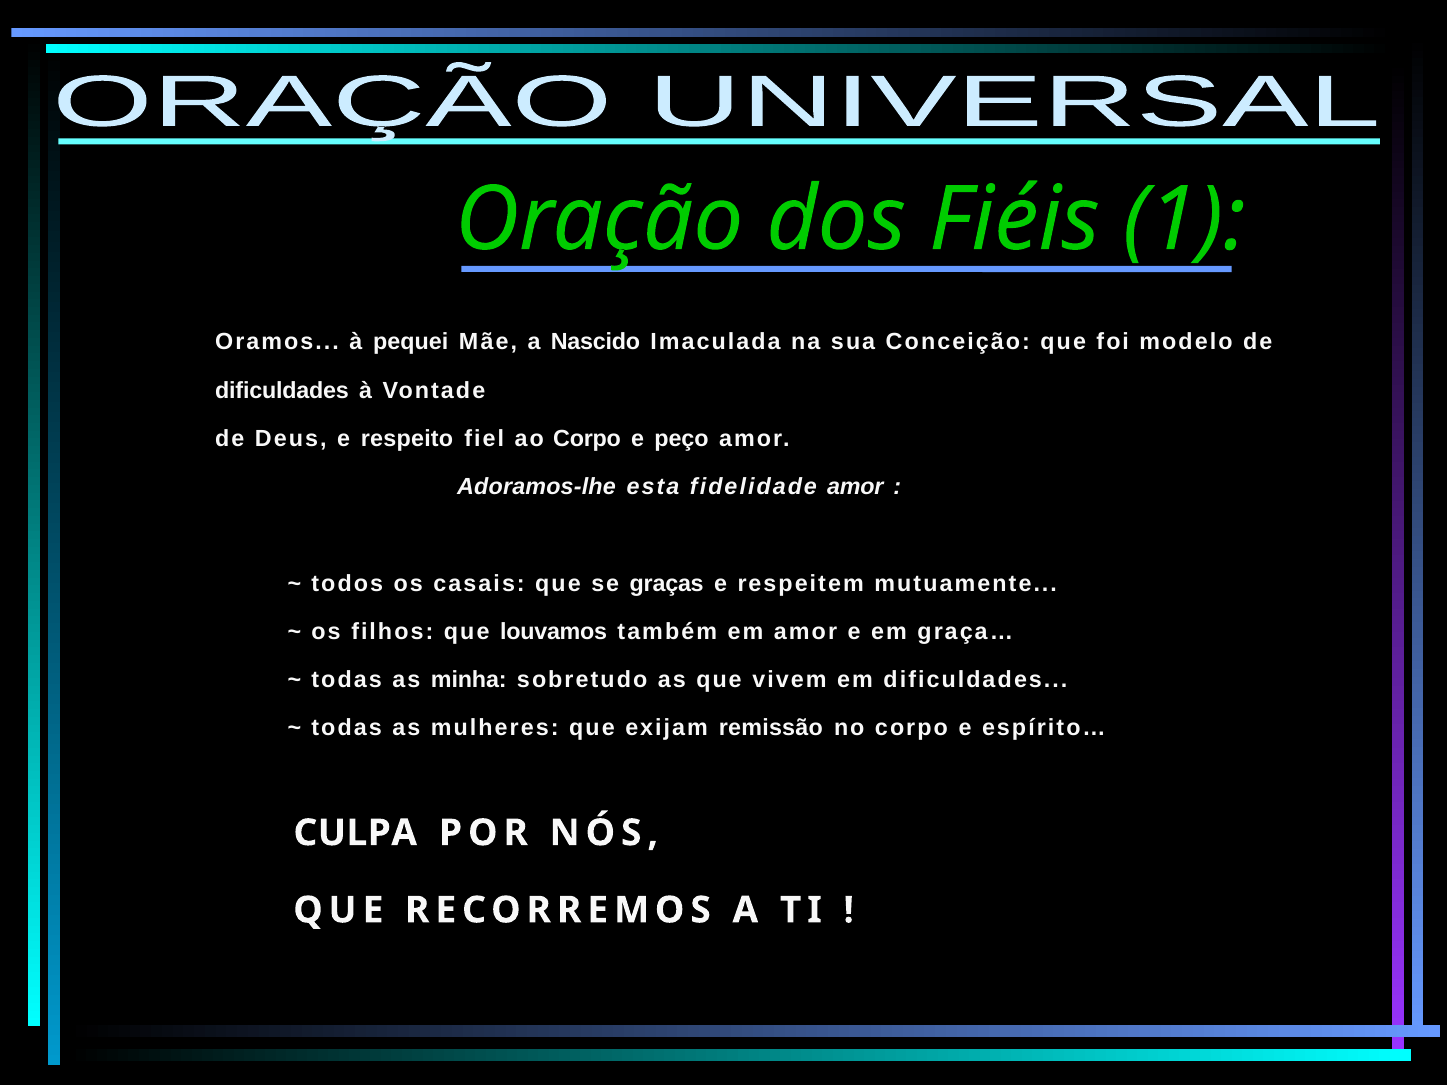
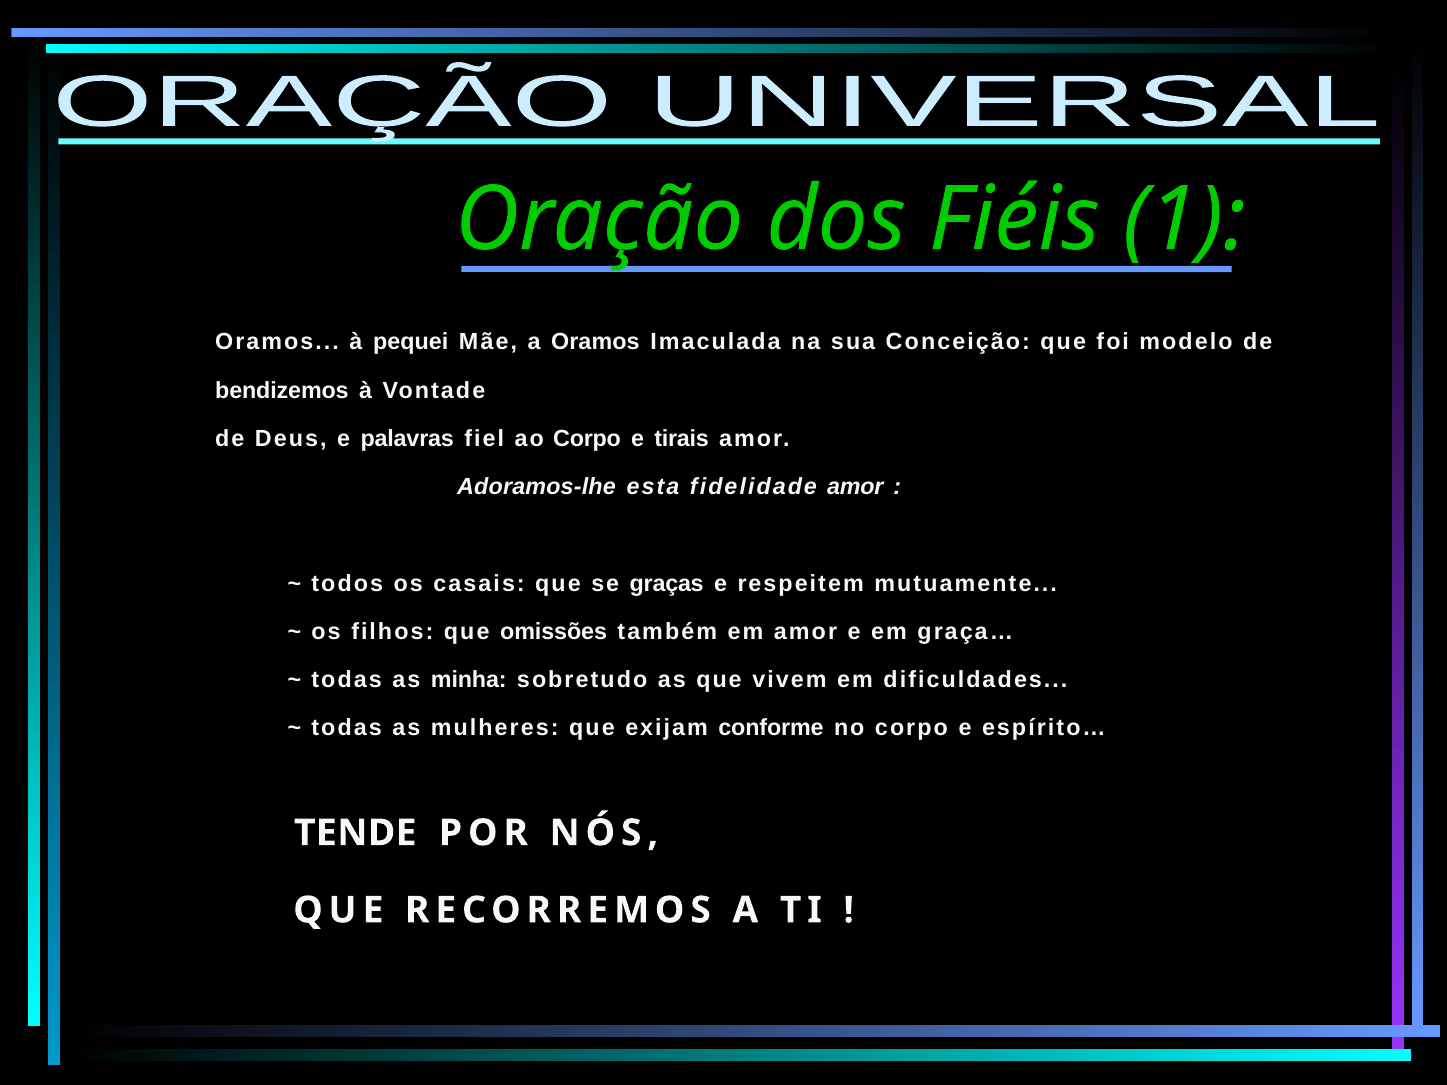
a Nascido: Nascido -> Oramos (595, 342)
dificuldades: dificuldades -> bendizemos (282, 391)
respeito: respeito -> palavras (407, 439)
peço: peço -> tirais (682, 439)
louvamos: louvamos -> omissões (554, 632)
remissão: remissão -> conforme (771, 728)
CULPA: CULPA -> TENDE (355, 833)
